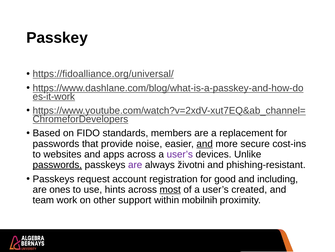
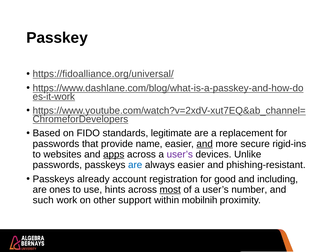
members: members -> legitimate (171, 133)
noise: noise -> name (149, 143)
cost-ins: cost-ins -> rigid-ins (289, 143)
apps underline: none -> present (114, 154)
passwords underline: present -> none (57, 164)
are colour: purple -> blue (135, 164)
always životni: životni -> easier (191, 164)
request: request -> already (93, 178)
created: created -> number (249, 189)
team: team -> such (43, 200)
